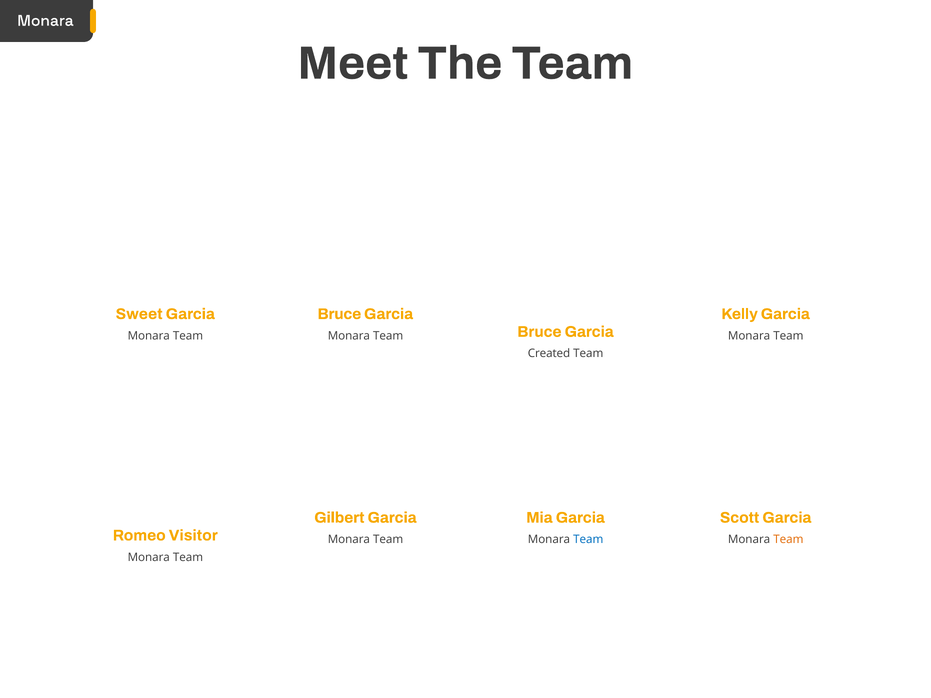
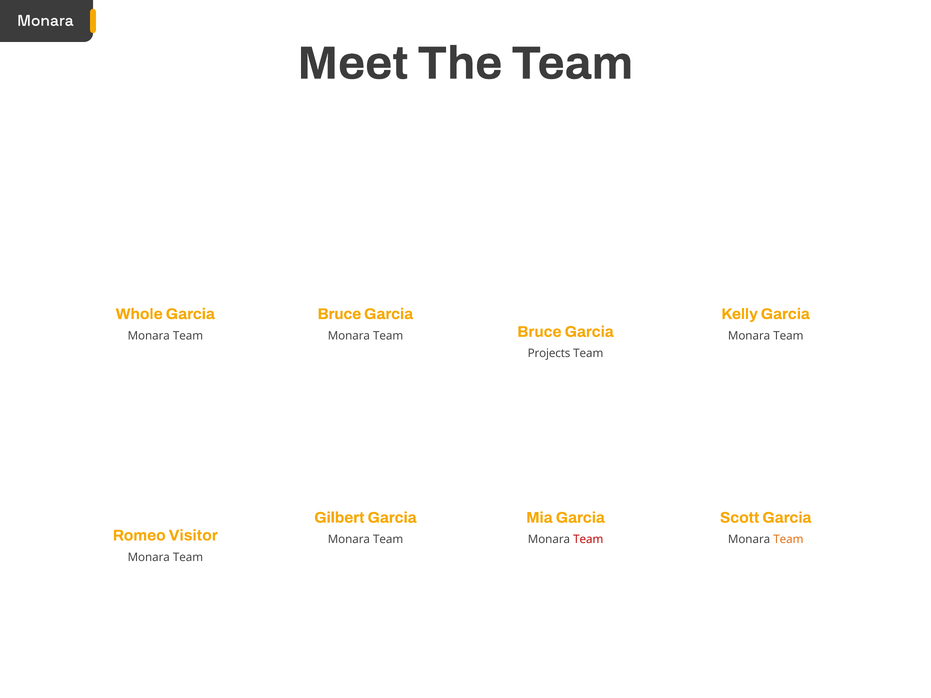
Sweet: Sweet -> Whole (139, 314)
Created: Created -> Projects (549, 354)
Team colour: blue -> red (588, 540)
